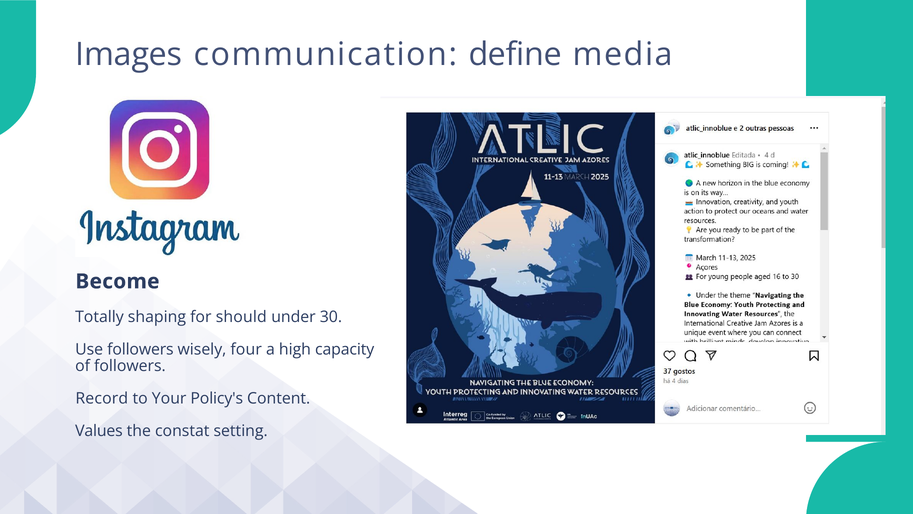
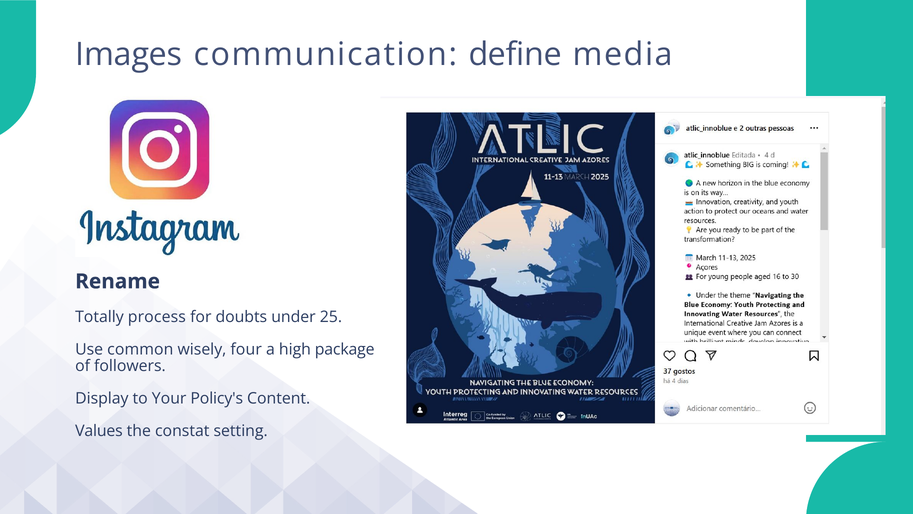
Become: Become -> Rename (118, 281)
shaping: shaping -> process (157, 317)
should: should -> doubts (241, 317)
30: 30 -> 25 (331, 317)
Use followers: followers -> common (140, 349)
capacity: capacity -> package (345, 349)
Record: Record -> Display (102, 398)
